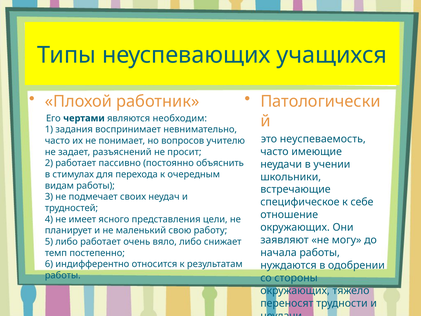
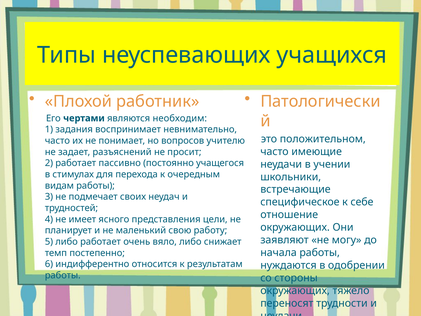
неуспеваемость: неуспеваемость -> положительном (323, 139)
объяснить: объяснить -> учащегося (220, 163)
